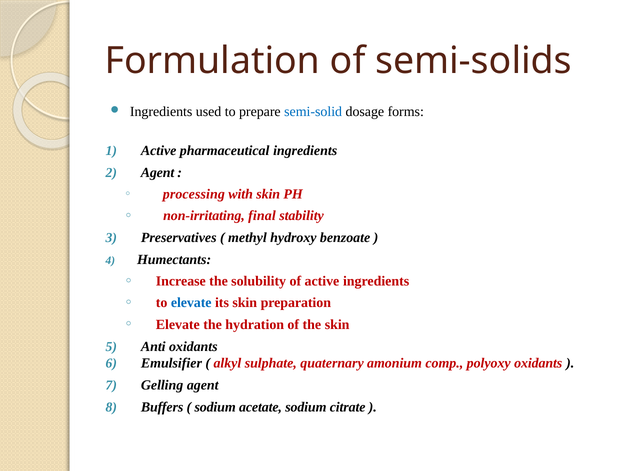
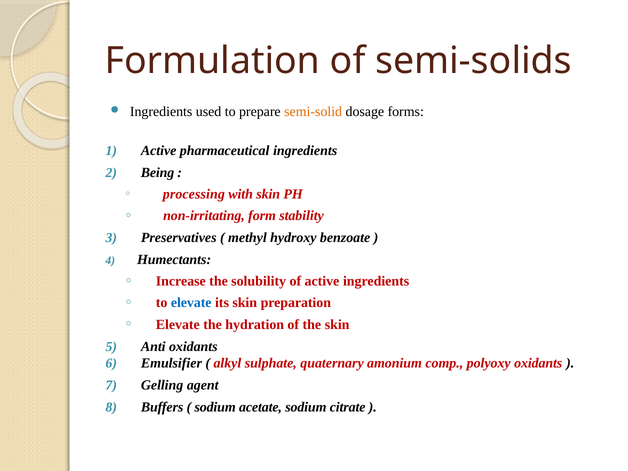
semi-solid colour: blue -> orange (313, 112)
Agent: Agent -> Being (158, 173)
final: final -> form (262, 216)
